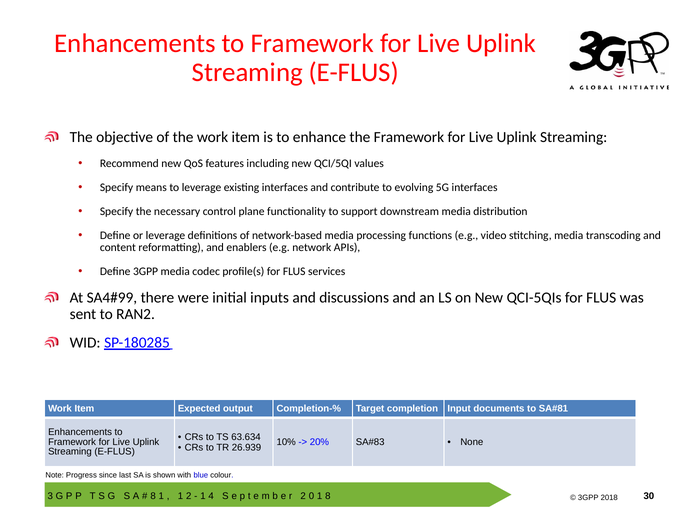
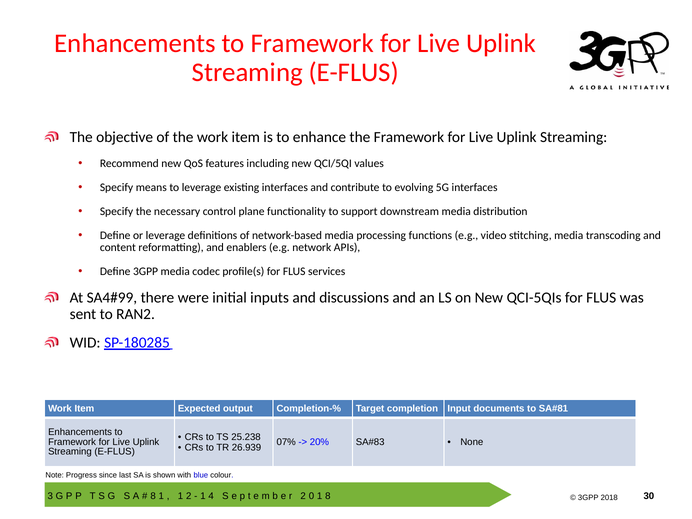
63.634: 63.634 -> 25.238 (246, 437)
10%: 10% -> 07% (286, 442)
